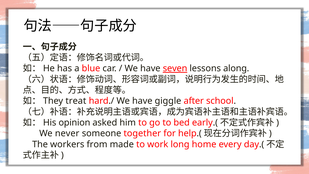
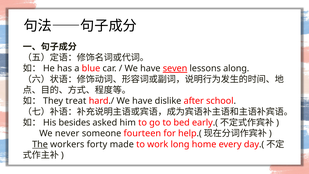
giggle: giggle -> dislike (168, 101)
opinion: opinion -> besides (74, 123)
together: together -> fourteen (142, 133)
The underline: none -> present (40, 144)
from: from -> forty (97, 144)
